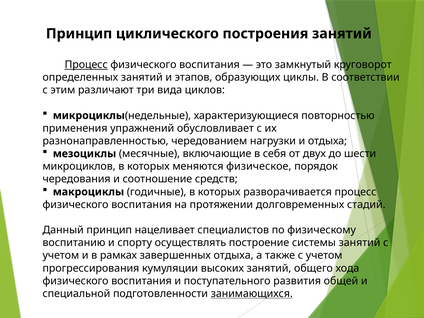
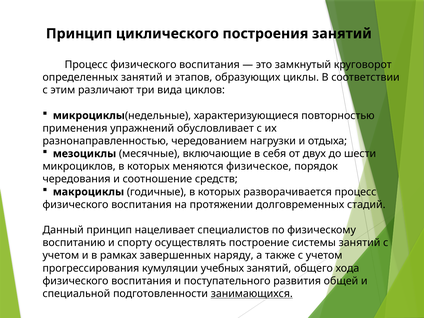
Процесс underline: present -> none (86, 65)
завершенных отдыха: отдыха -> наряду (234, 255)
высоких: высоких -> учебных (222, 268)
